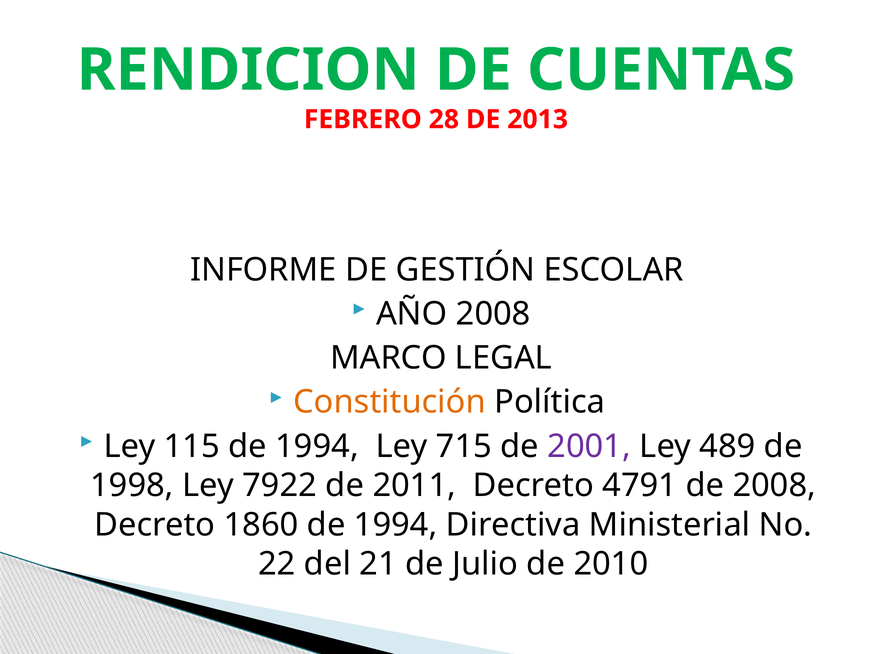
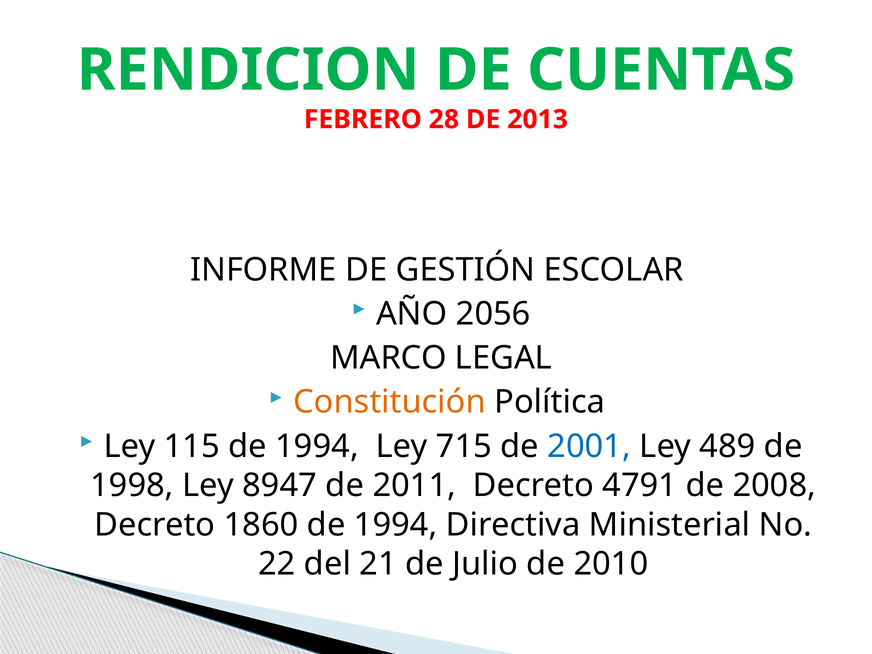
AÑO 2008: 2008 -> 2056 (493, 314)
2001 colour: purple -> blue (589, 446)
7922: 7922 -> 8947 (280, 486)
